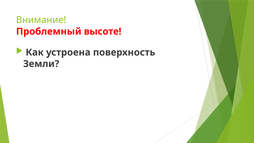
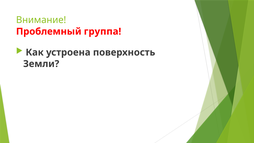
высоте: высоте -> группа (103, 31)
